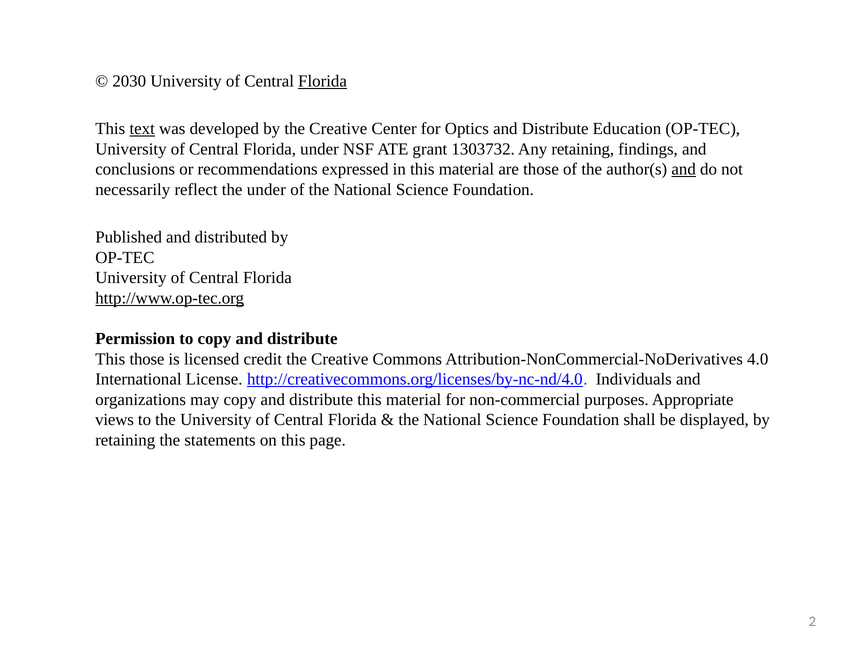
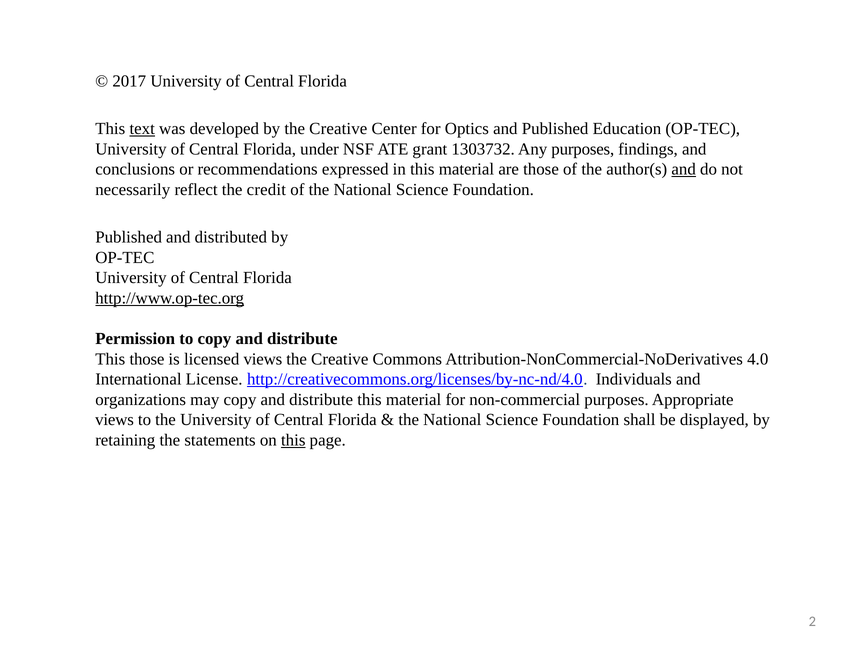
2030: 2030 -> 2017 (129, 81)
Florida underline: present -> none (322, 81)
Optics and Distribute: Distribute -> Published (555, 129)
Any retaining: retaining -> purposes (583, 149)
the under: under -> credit (266, 190)
licensed credit: credit -> views (263, 359)
this underline: none -> present (293, 440)
